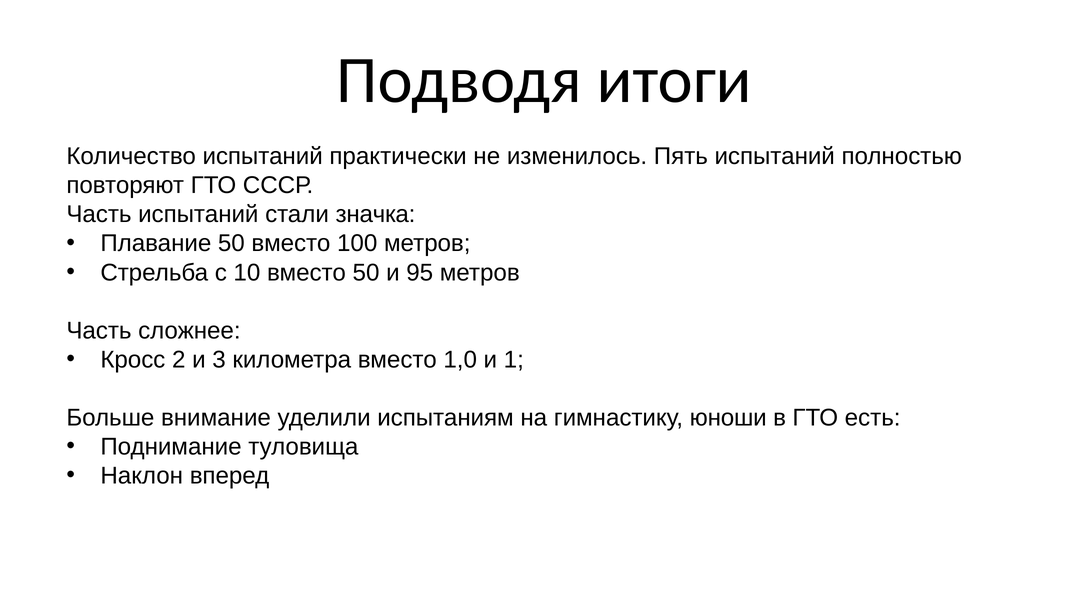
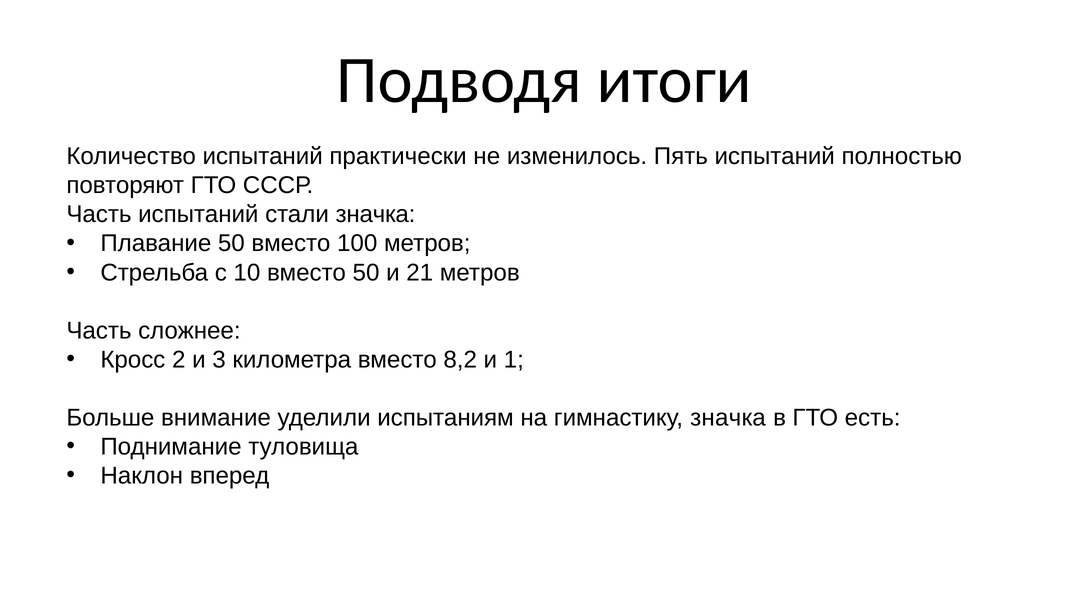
95: 95 -> 21 (420, 272)
1,0: 1,0 -> 8,2 (460, 359)
гимнастику юноши: юноши -> значка (728, 418)
